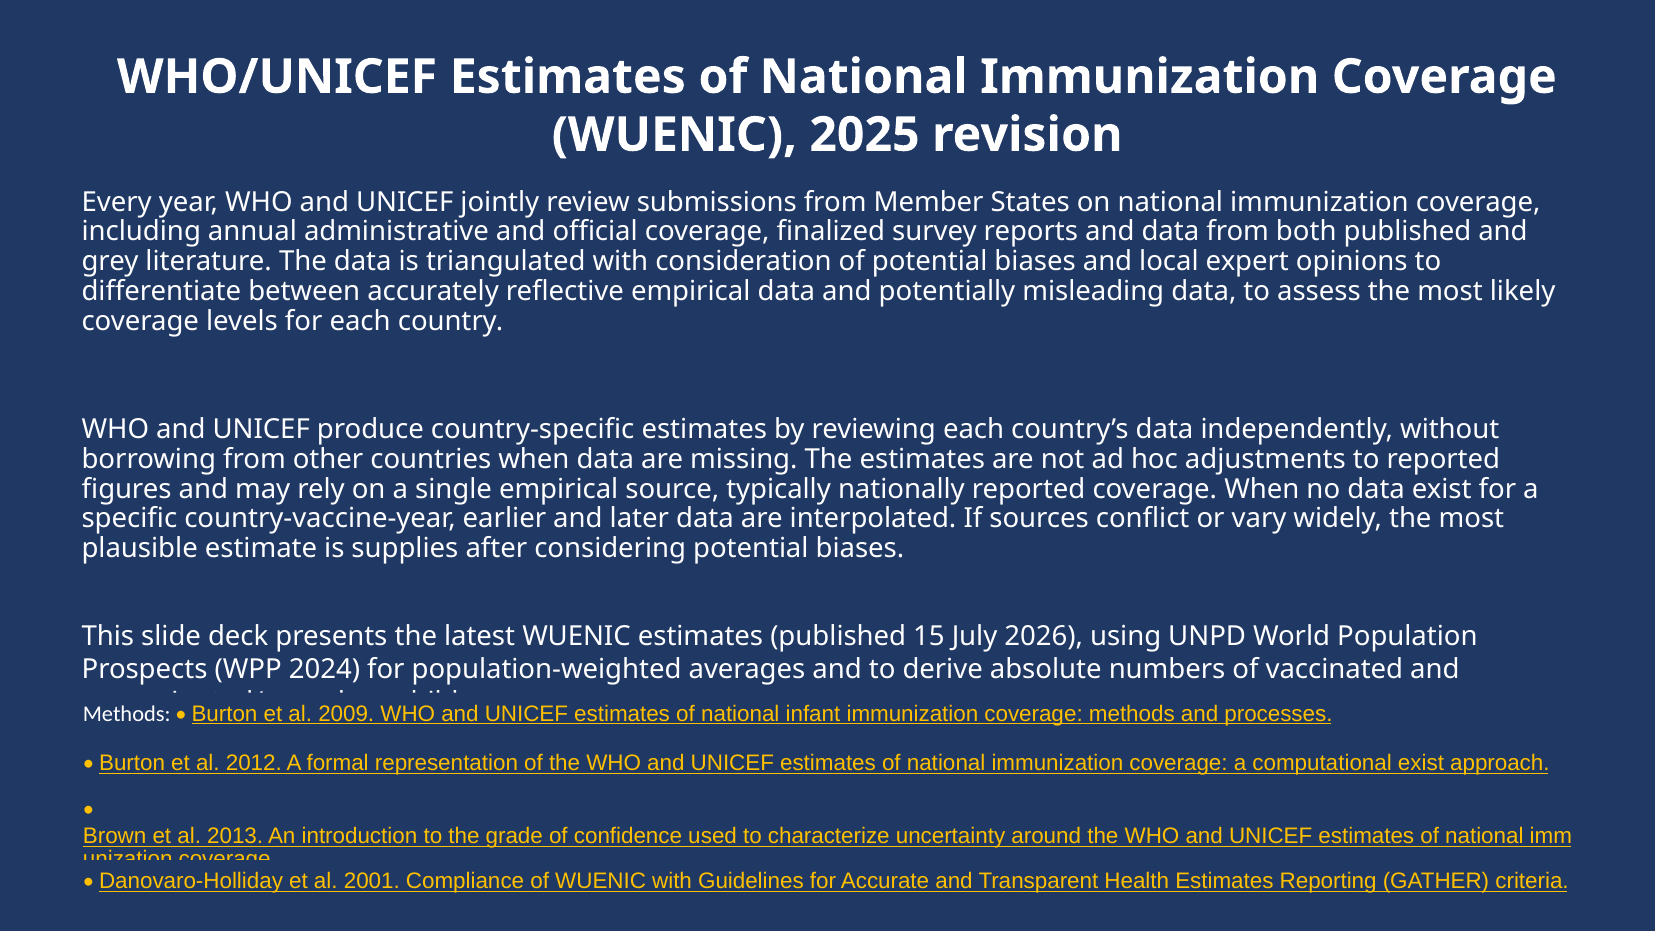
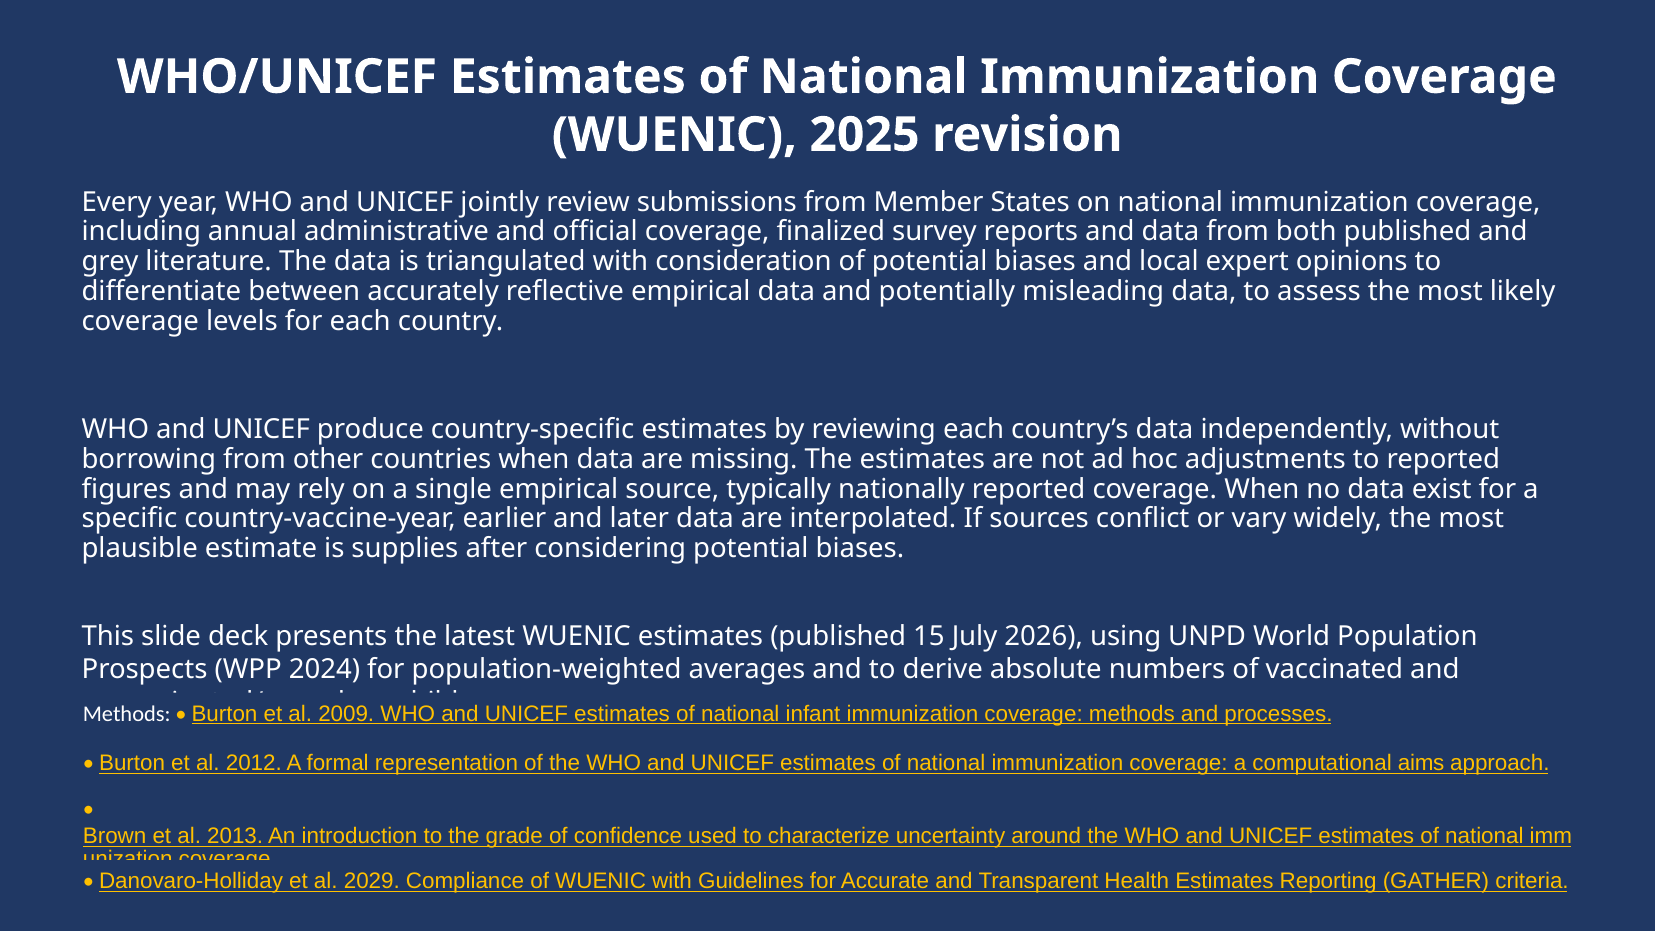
computational exist: exist -> aims (1421, 763)
2001: 2001 -> 2029 (372, 881)
